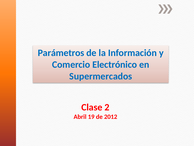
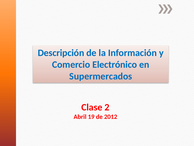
Parámetros: Parámetros -> Descripción (61, 53)
